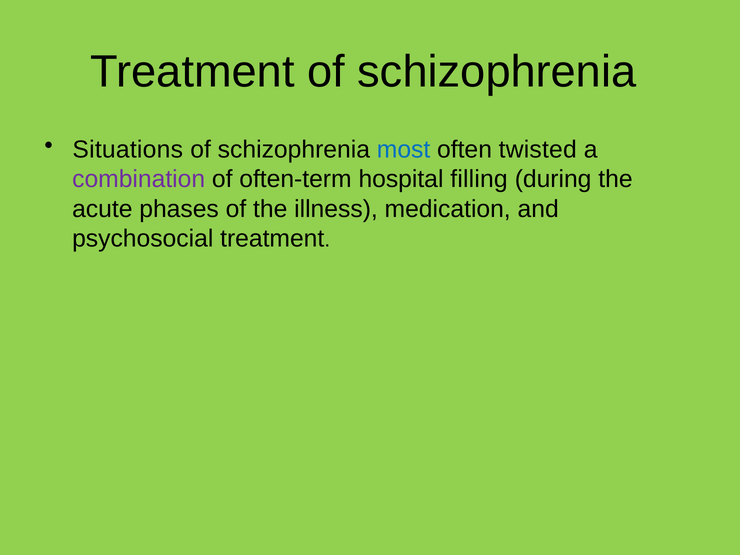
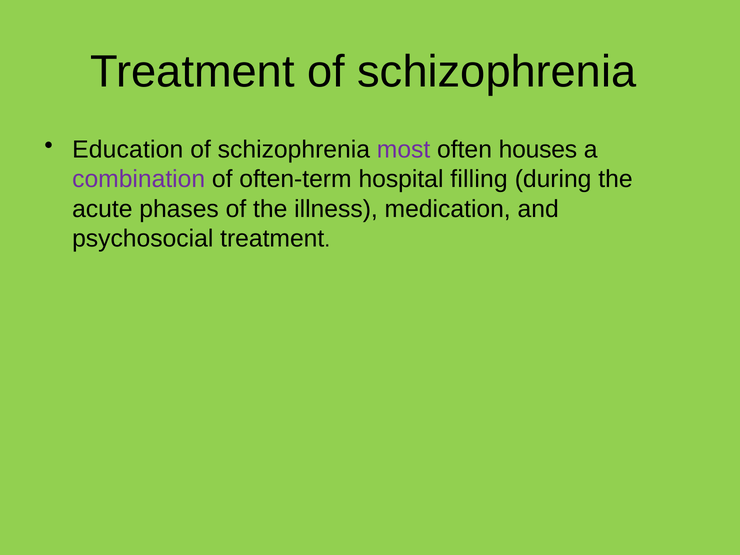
Situations: Situations -> Education (128, 150)
most colour: blue -> purple (404, 150)
twisted: twisted -> houses (538, 150)
